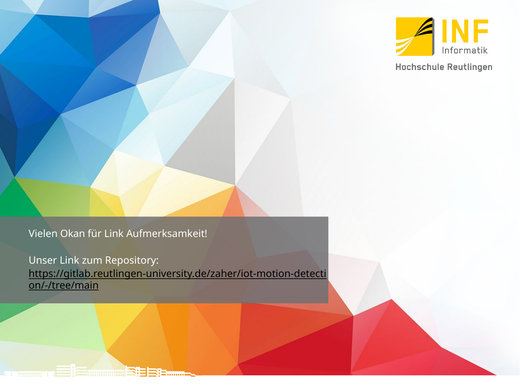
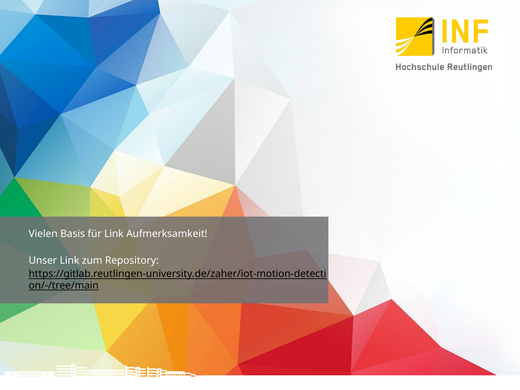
Okan: Okan -> Basis (73, 234)
